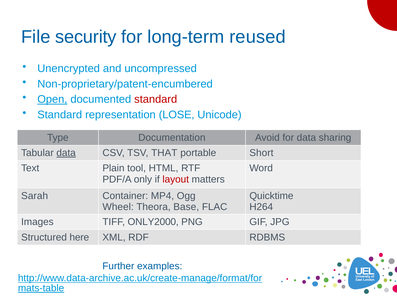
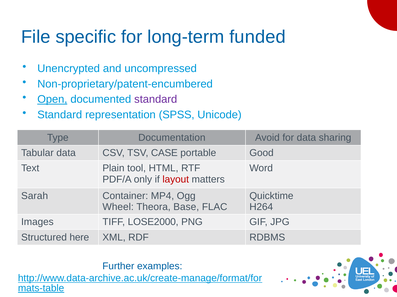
security: security -> specific (86, 37)
reused: reused -> funded (257, 37)
standard colour: red -> purple (156, 100)
LOSE: LOSE -> SPSS (177, 115)
data underline: present -> none (66, 153)
THAT: THAT -> CASE (164, 153)
Short: Short -> Good (261, 153)
ONLY2000: ONLY2000 -> LOSE2000 (153, 222)
